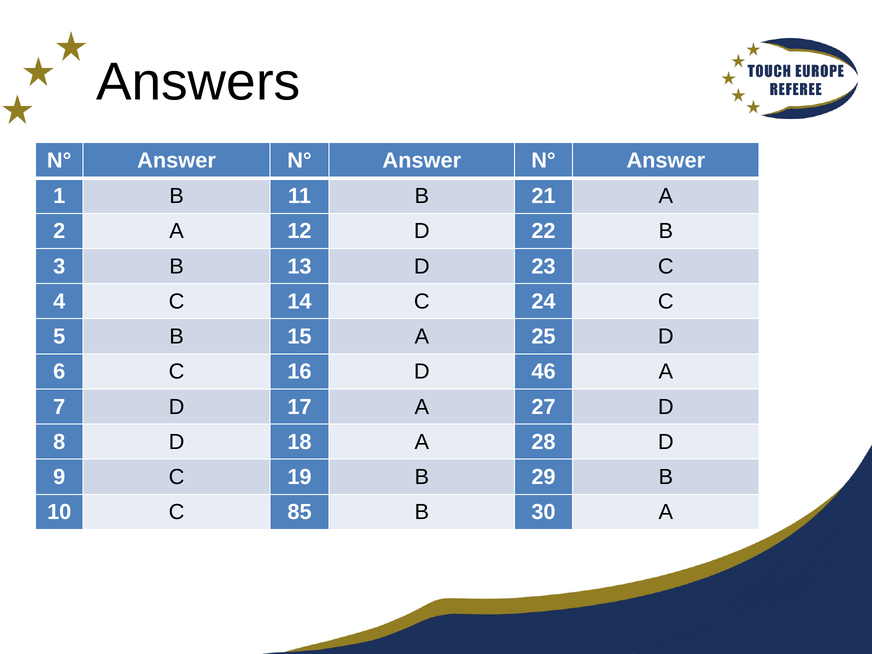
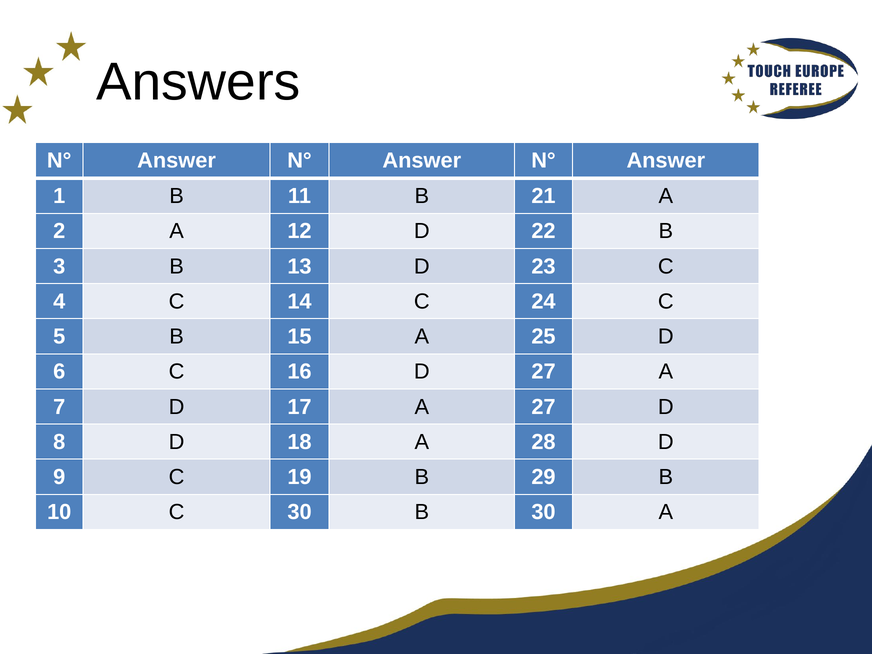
D 46: 46 -> 27 (544, 372)
C 85: 85 -> 30 (300, 512)
